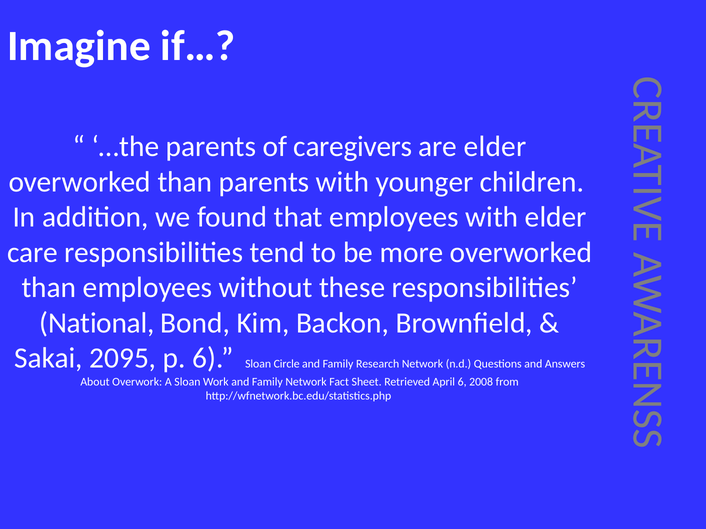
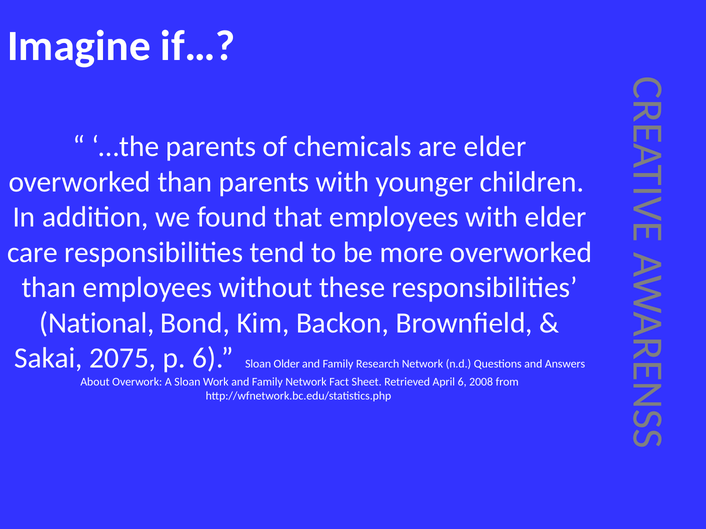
caregivers: caregivers -> chemicals (353, 147)
2095: 2095 -> 2075 (123, 359)
Circle: Circle -> Older (287, 364)
